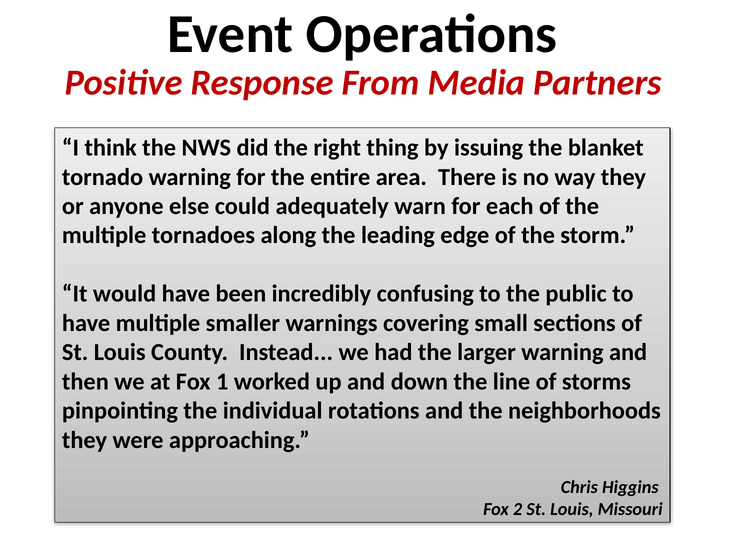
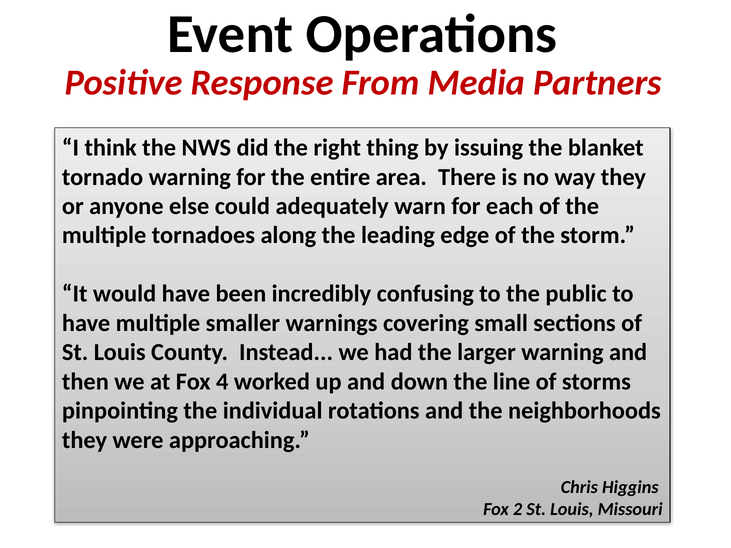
1: 1 -> 4 (222, 382)
